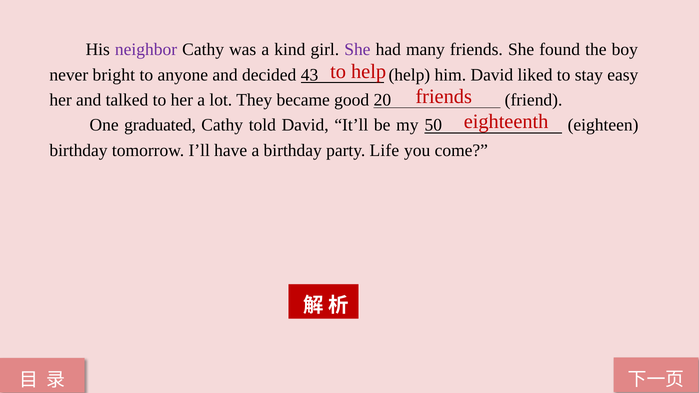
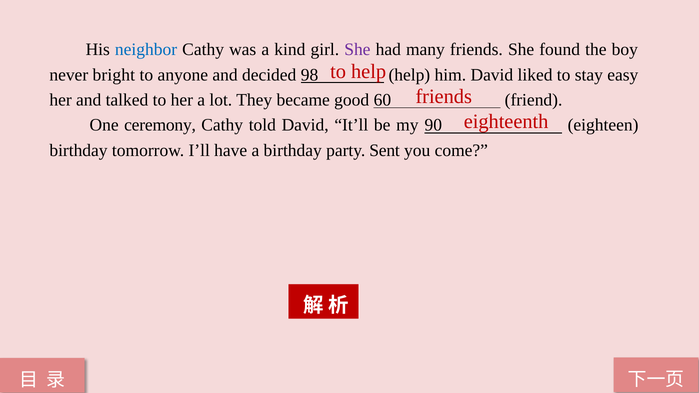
neighbor colour: purple -> blue (146, 50)
43: 43 -> 98 (310, 75)
20: 20 -> 60 (382, 100)
graduated: graduated -> ceremony (160, 125)
50: 50 -> 90 (433, 125)
Life: Life -> Sent (385, 150)
